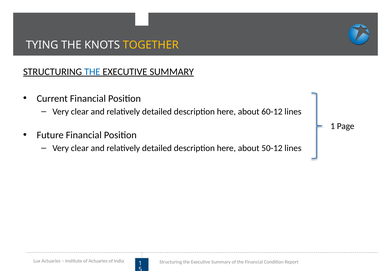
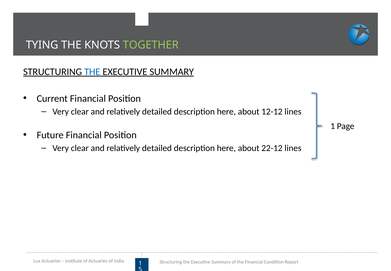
TOGETHER colour: yellow -> light green (151, 45)
60-12: 60-12 -> 12-12 (272, 112)
50-12: 50-12 -> 22-12 (272, 148)
